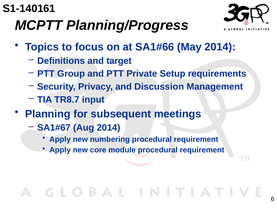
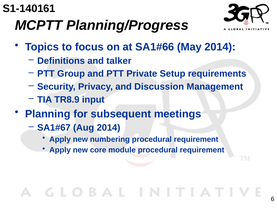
target: target -> talker (119, 61)
TR8.7: TR8.7 -> TR8.9 (67, 99)
